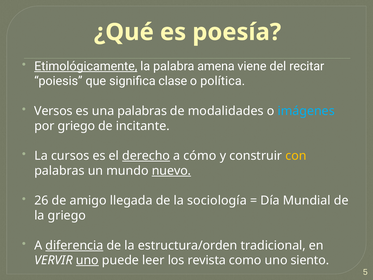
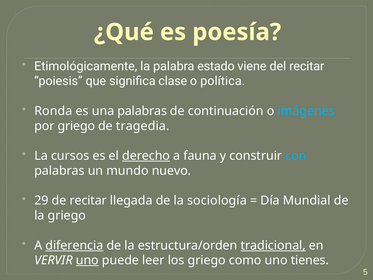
Etimológicamente underline: present -> none (86, 66)
amena: amena -> estado (216, 66)
Versos: Versos -> Ronda (53, 111)
modalidades: modalidades -> continuación (226, 111)
incitante: incitante -> tragedia (143, 126)
cómo: cómo -> fauna (200, 156)
con colour: yellow -> light blue (296, 156)
nuevo underline: present -> none (171, 171)
26: 26 -> 29 (41, 200)
de amigo: amigo -> recitar (88, 200)
tradicional underline: none -> present (273, 245)
los revista: revista -> griego (207, 260)
siento: siento -> tienes (310, 260)
